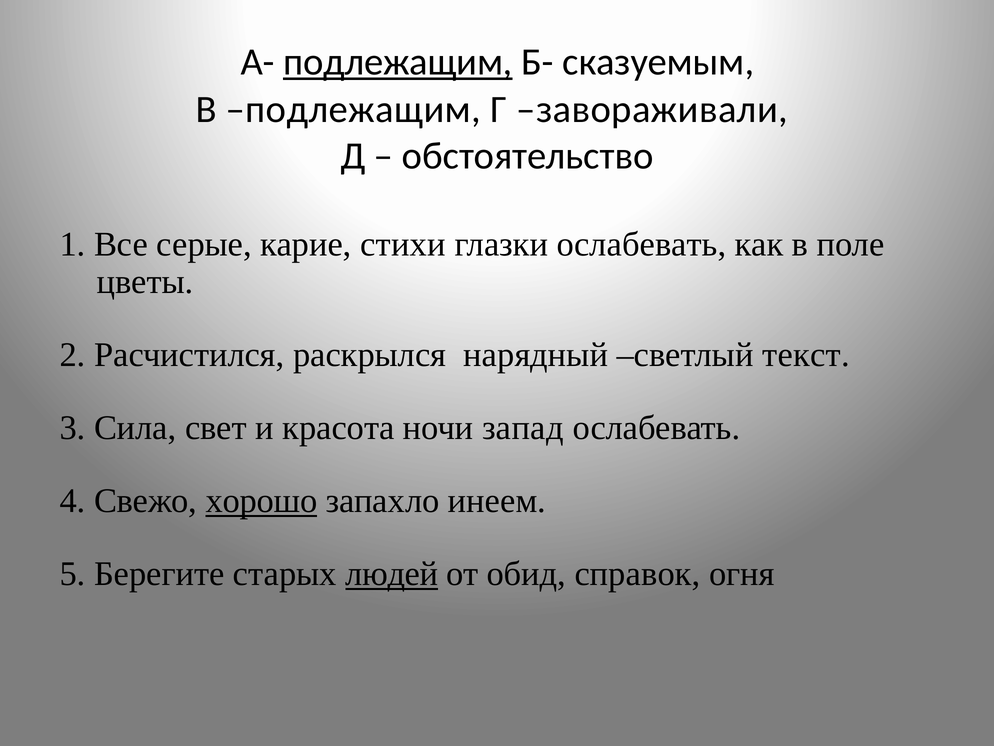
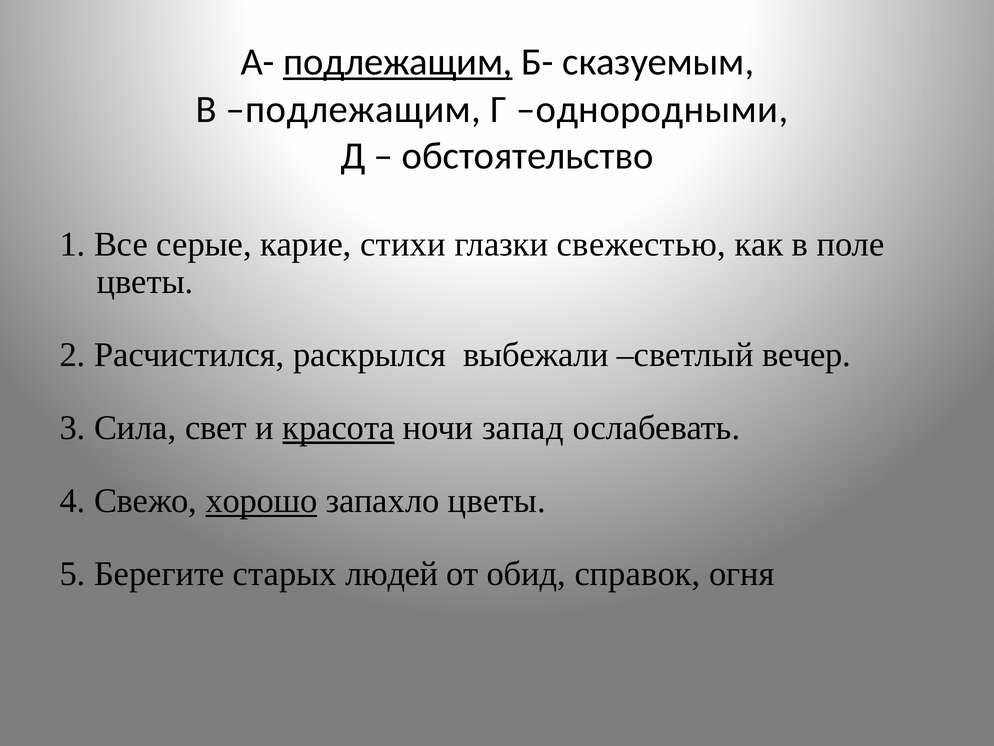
завораживали: завораживали -> однородными (652, 110)
глазки ослабевать: ослабевать -> свежестью (641, 244)
нарядный: нарядный -> выбежали (536, 355)
текст: текст -> вечер (806, 355)
красота underline: none -> present (338, 428)
запахло инеем: инеем -> цветы (497, 501)
людей underline: present -> none (392, 574)
